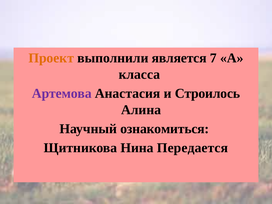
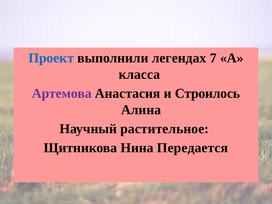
Проект colour: orange -> blue (51, 58)
является: является -> легендах (179, 58)
ознакомиться: ознакомиться -> растительное (165, 129)
